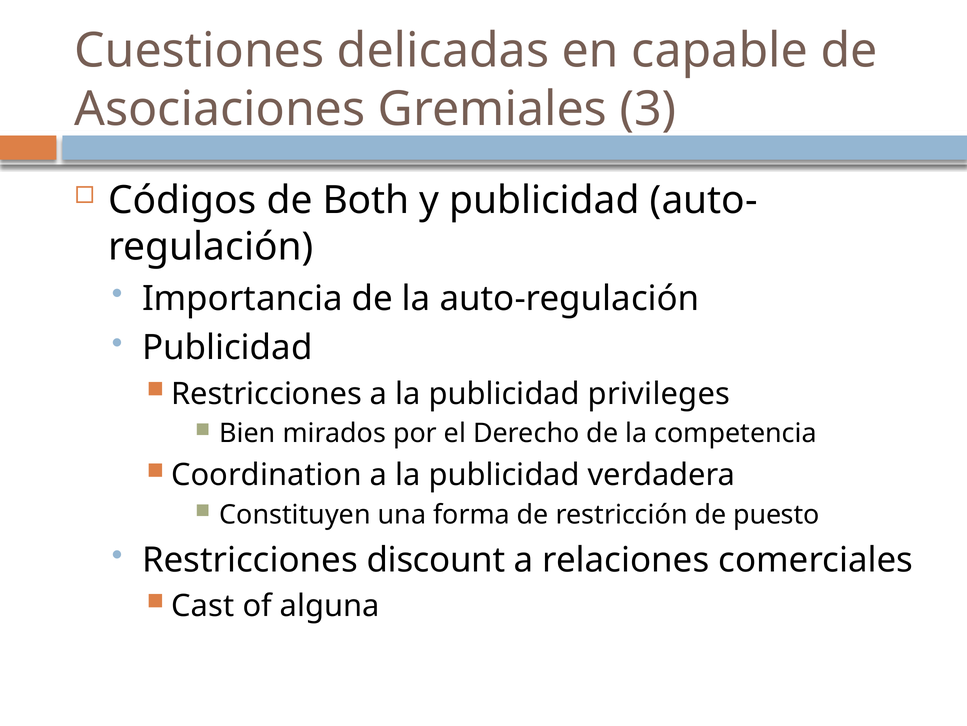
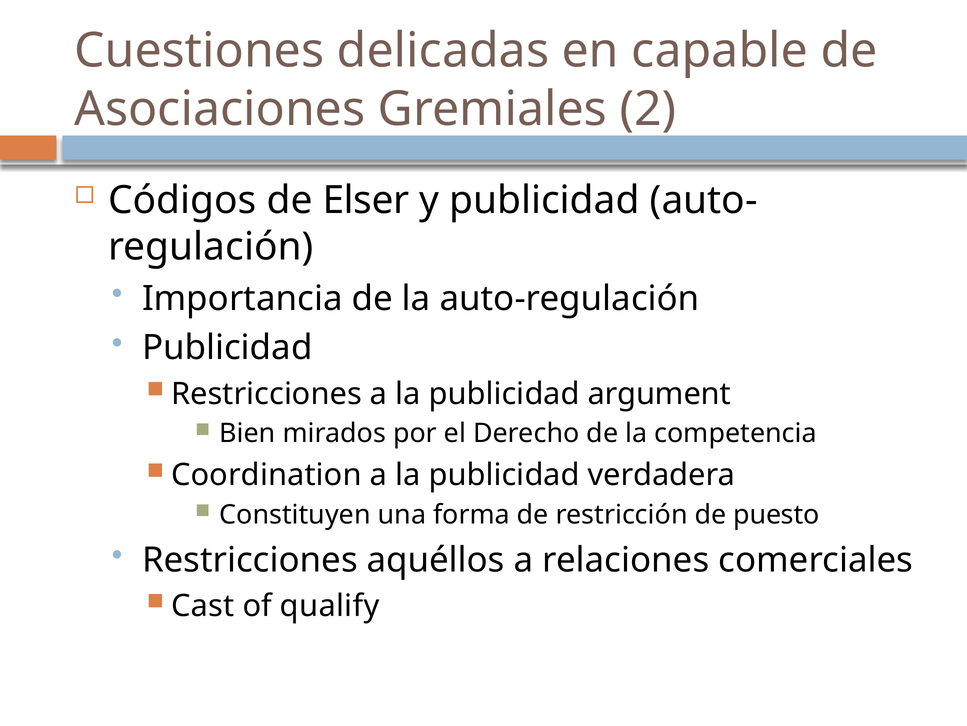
3: 3 -> 2 (648, 109)
Both: Both -> Elser (366, 200)
privileges: privileges -> argument (659, 393)
discount: discount -> aquéllos (436, 560)
alguna: alguna -> qualify (330, 605)
